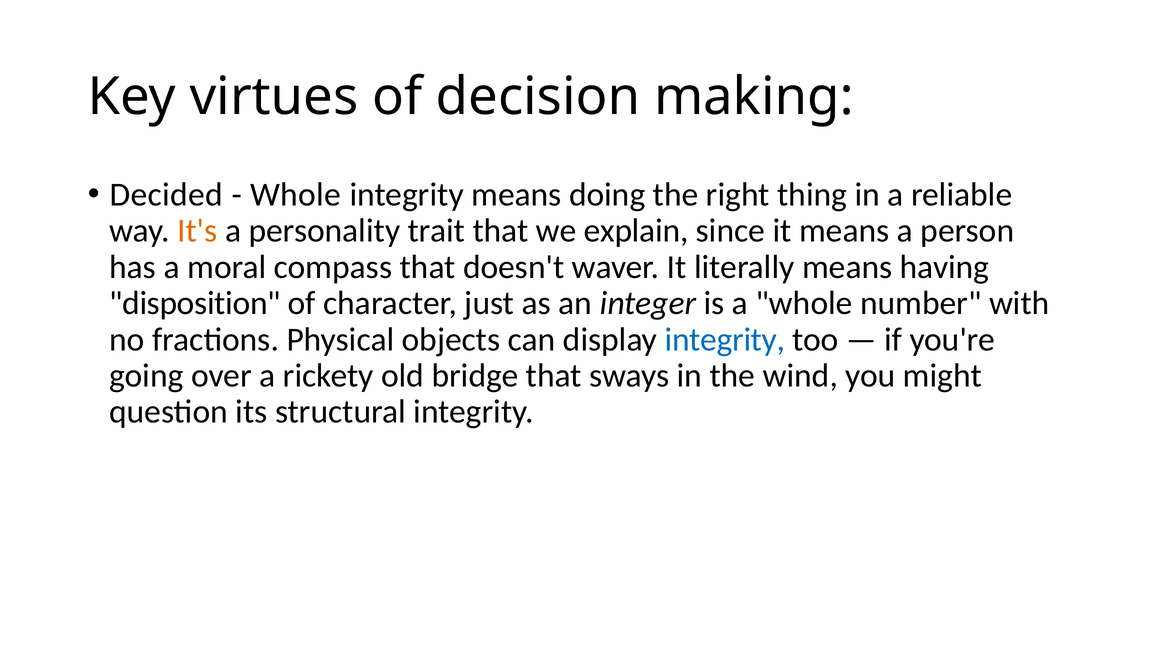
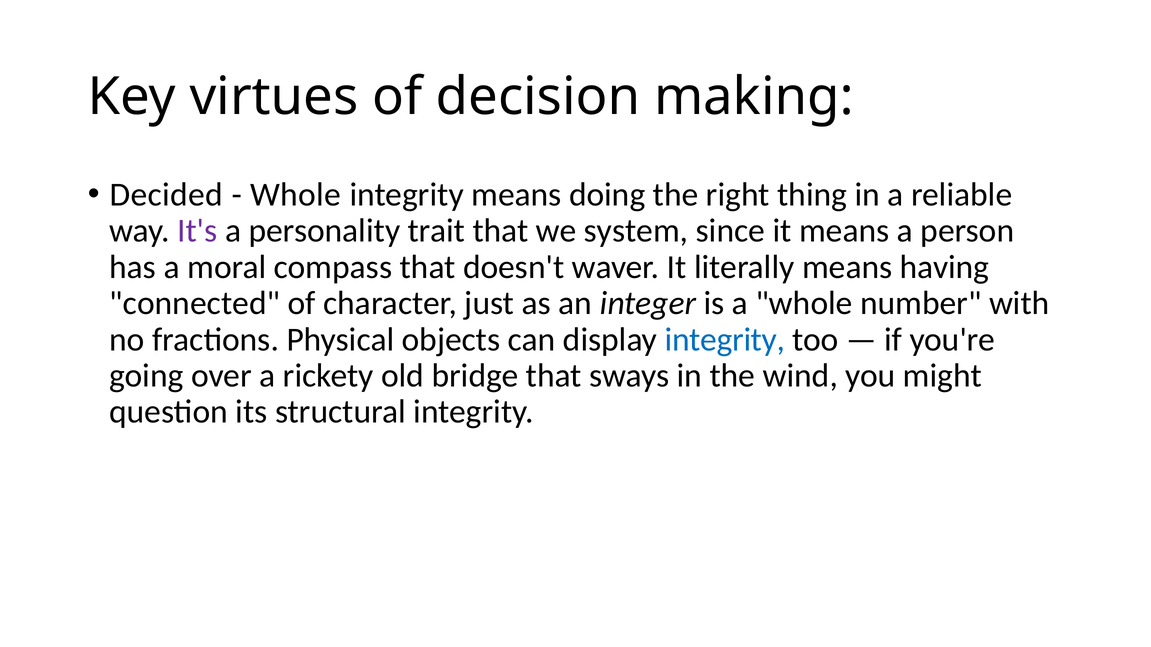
It's colour: orange -> purple (197, 231)
explain: explain -> system (636, 231)
disposition: disposition -> connected (195, 303)
